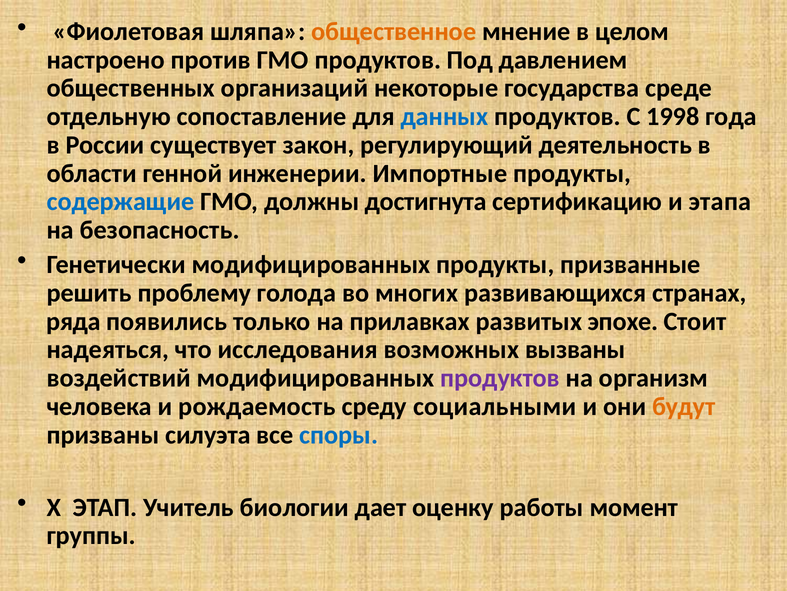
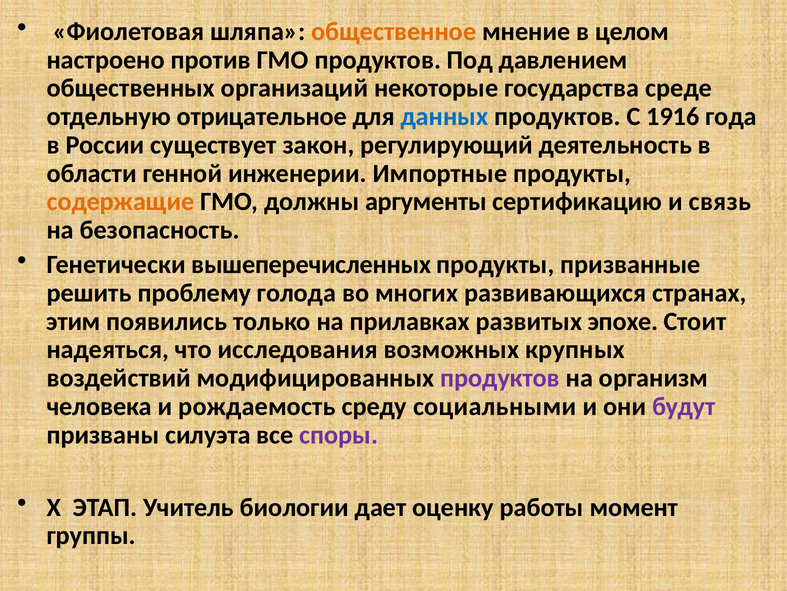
сопоставление: сопоставление -> отрицательное (262, 117)
1998: 1998 -> 1916 (673, 117)
содержащие colour: blue -> orange (120, 201)
достигнута: достигнута -> аргументы (426, 201)
этапа: этапа -> связь (720, 201)
Генетически модифицированных: модифицированных -> вышеперечисленных (311, 264)
ряда: ряда -> этим (74, 321)
вызваны: вызваны -> крупных (575, 349)
будут colour: orange -> purple (684, 406)
споры colour: blue -> purple (339, 434)
